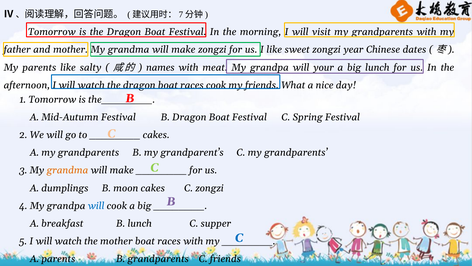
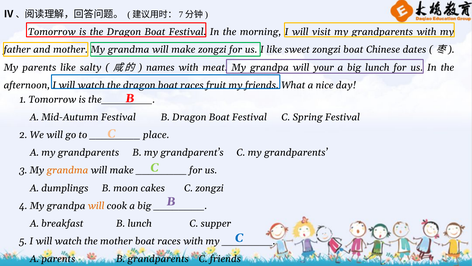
zongzi year: year -> boat (353, 50)
races cook: cook -> fruit (216, 85)
cakes: cakes -> place (156, 135)
will colour: blue -> orange (96, 205)
